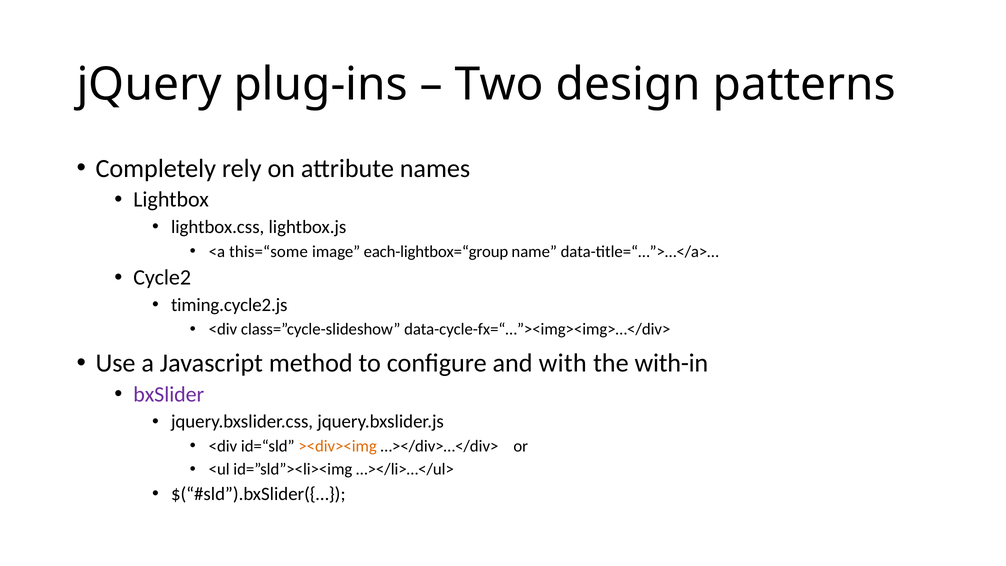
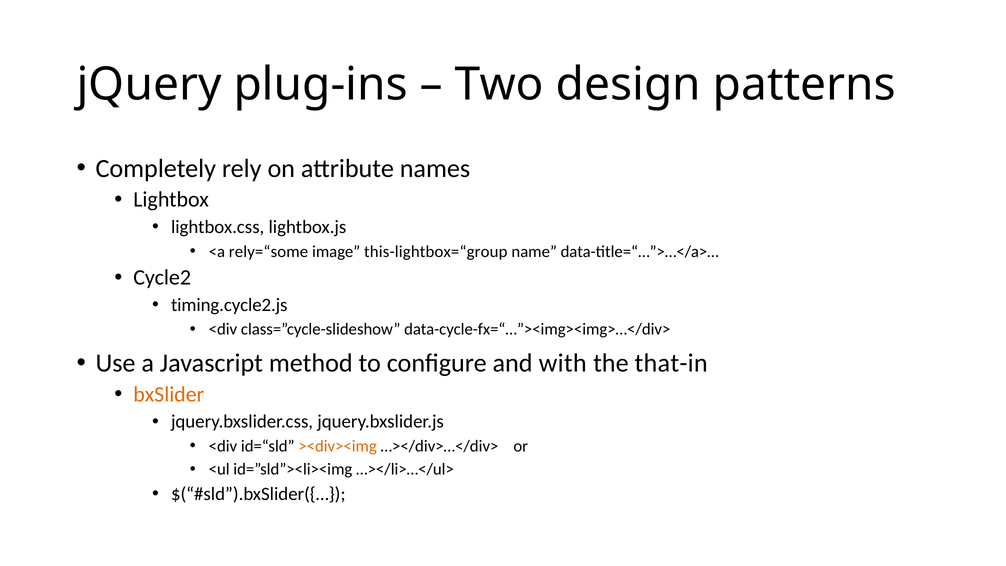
this=“some: this=“some -> rely=“some (268, 251)
each-lightbox=“group: each-lightbox=“group -> this-lightbox=“group (436, 251)
with-in: with-in -> that-in (671, 363)
bxSlider colour: purple -> orange (169, 394)
